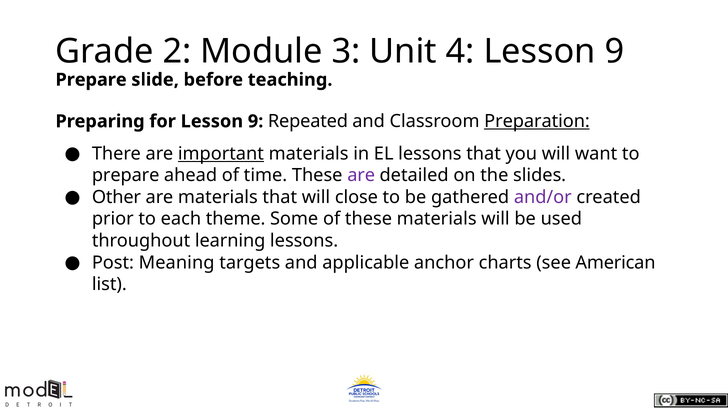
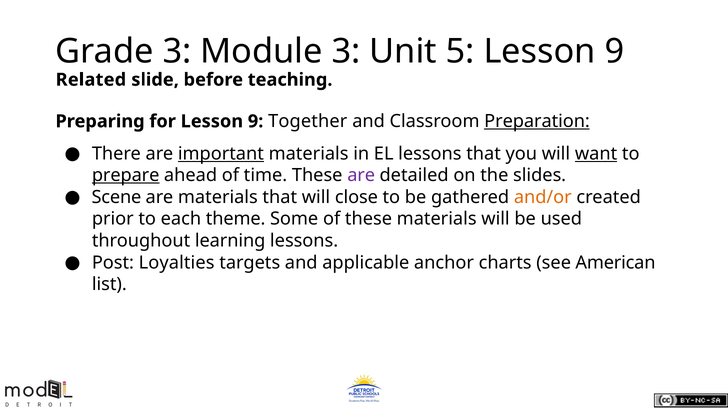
Grade 2: 2 -> 3 (177, 51)
4: 4 -> 5 (460, 51)
Prepare: Prepare -> Related (91, 80)
Repeated: Repeated -> Together (308, 121)
want underline: none -> present (596, 154)
prepare underline: none -> present (126, 176)
Other: Other -> Scene (116, 197)
and/or colour: purple -> orange (543, 197)
Meaning: Meaning -> Loyalties (177, 263)
